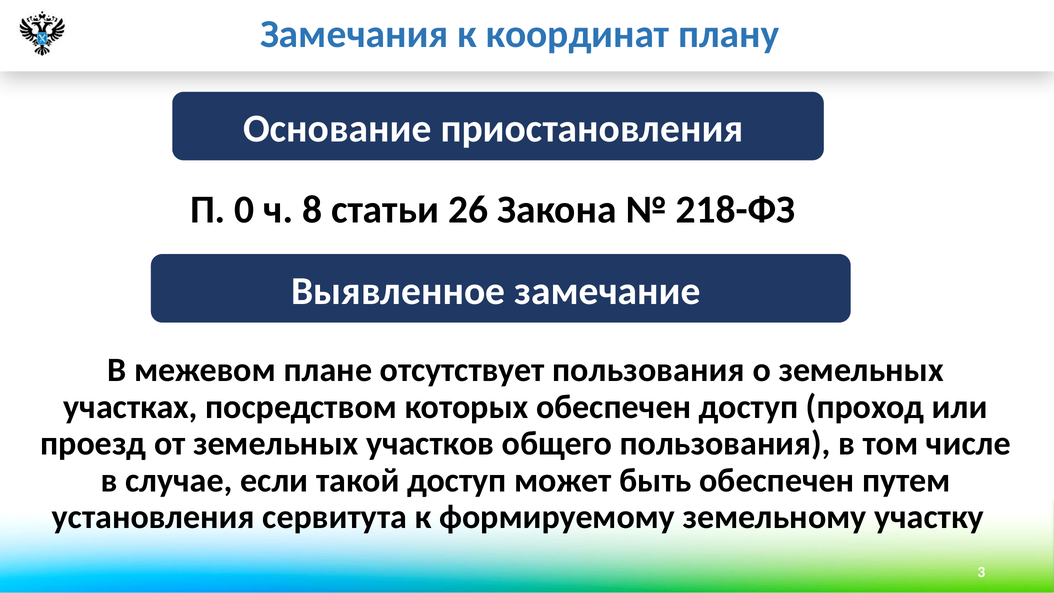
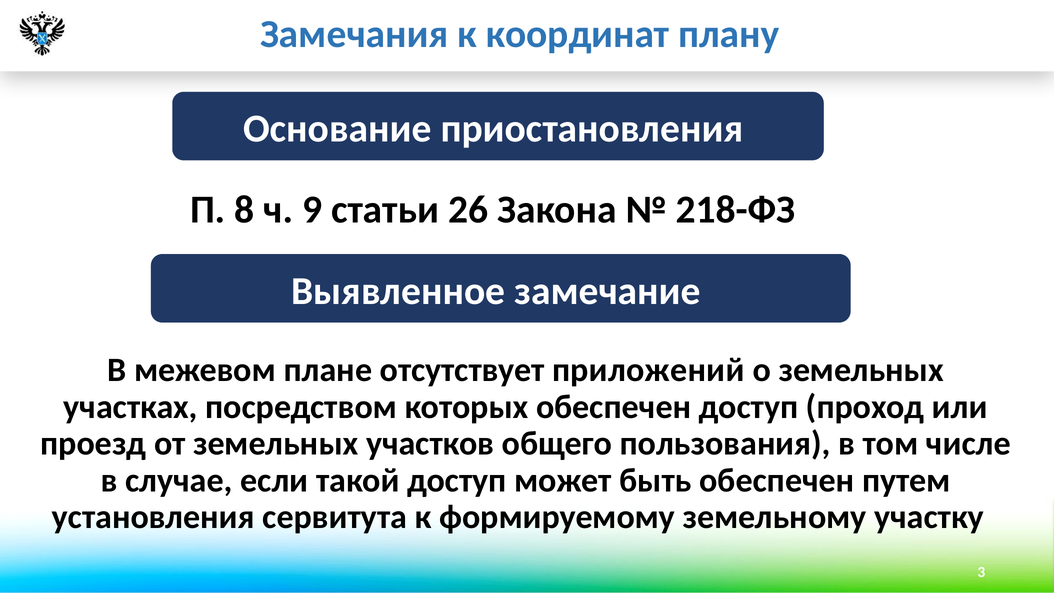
0: 0 -> 8 (244, 210)
8: 8 -> 9 (312, 210)
отсутствует пользования: пользования -> приложений (648, 370)
